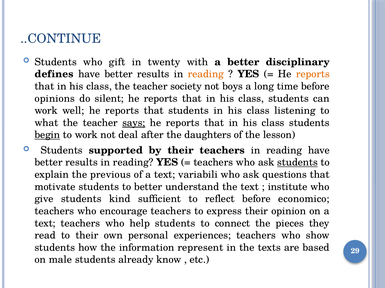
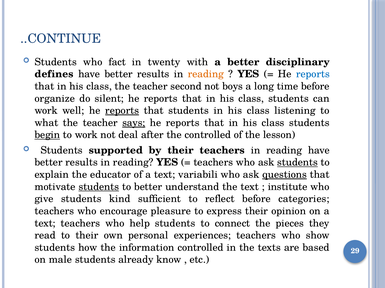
gift: gift -> fact (117, 62)
reports colour: orange -> blue (313, 74)
society: society -> second (186, 86)
opinions: opinions -> organize (55, 99)
reports underline: none -> present (122, 111)
the daughters: daughters -> controlled (208, 135)
previous: previous -> educator (111, 175)
questions underline: none -> present (285, 175)
students underline: none -> present (99, 187)
economico: economico -> categories (304, 199)
encourage teachers: teachers -> pleasure (171, 212)
information represent: represent -> controlled (201, 248)
